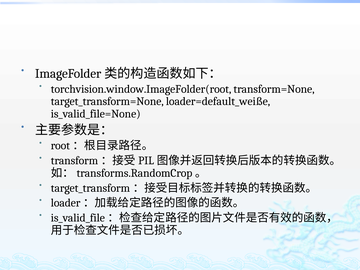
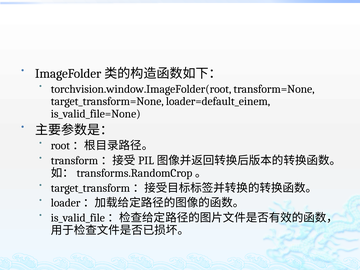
loader=default_weiße: loader=default_weiße -> loader=default_einem (218, 101)
